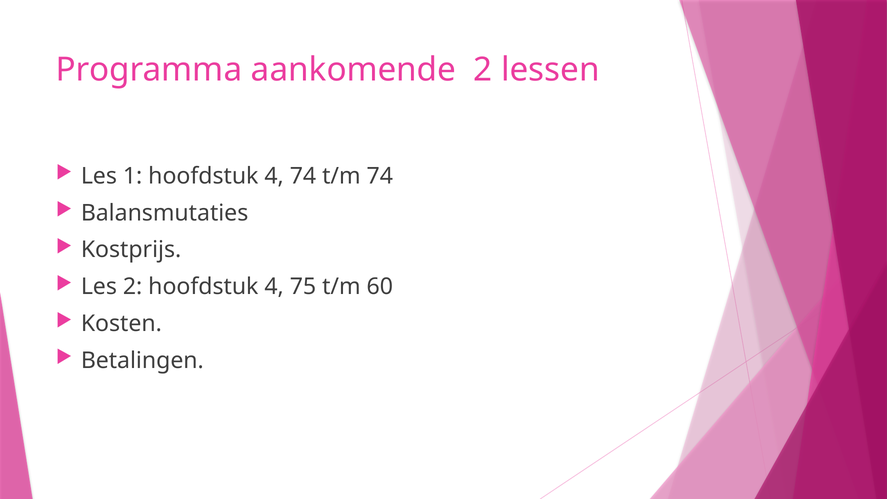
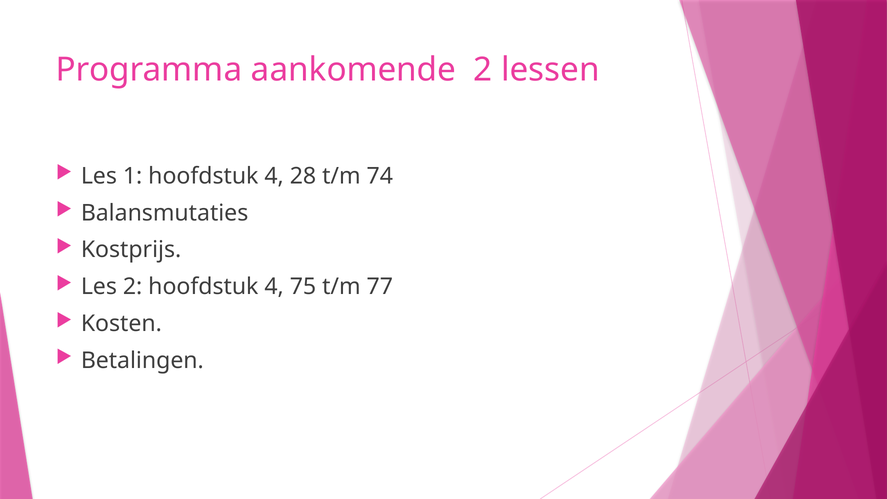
4 74: 74 -> 28 (303, 176)
60: 60 -> 77 (380, 287)
